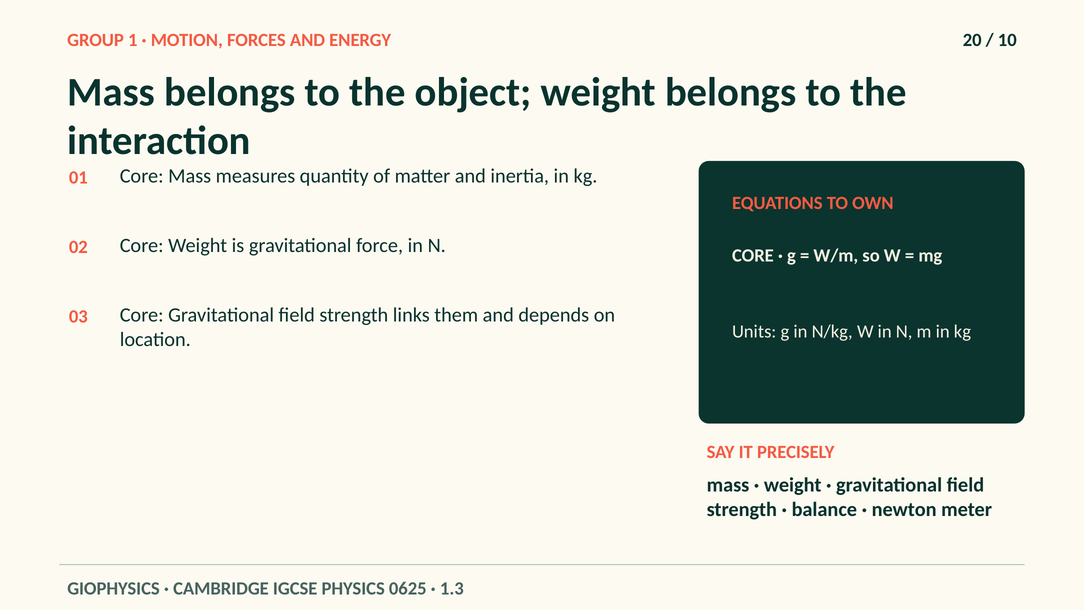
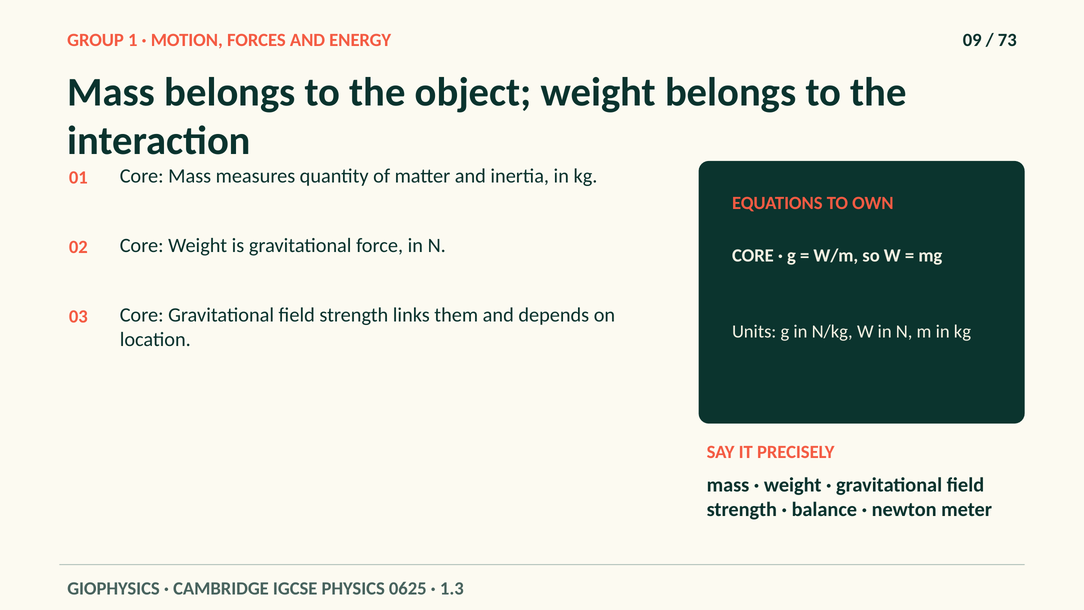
20: 20 -> 09 (972, 40)
10: 10 -> 73 (1007, 40)
